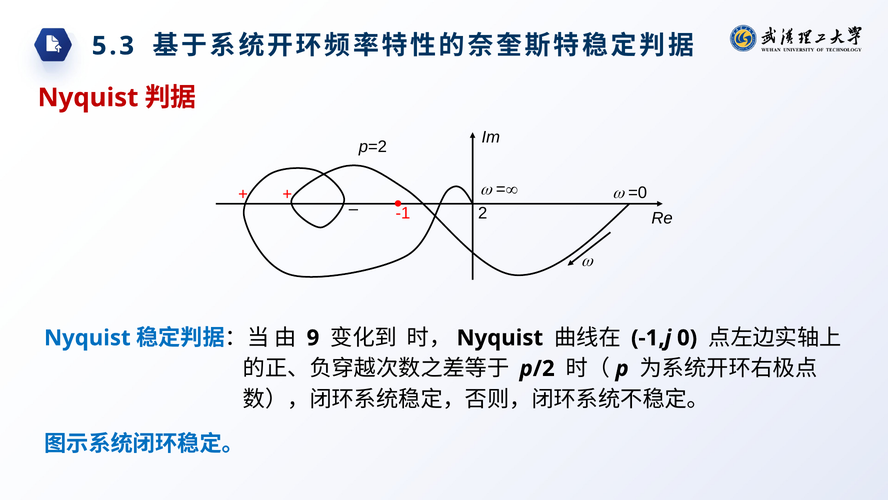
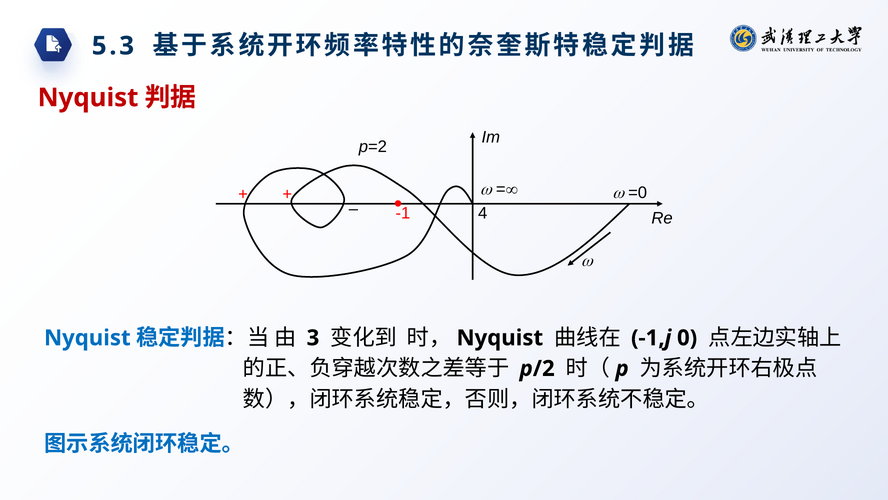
2: 2 -> 4 (483, 213)
9: 9 -> 3 (313, 338)
